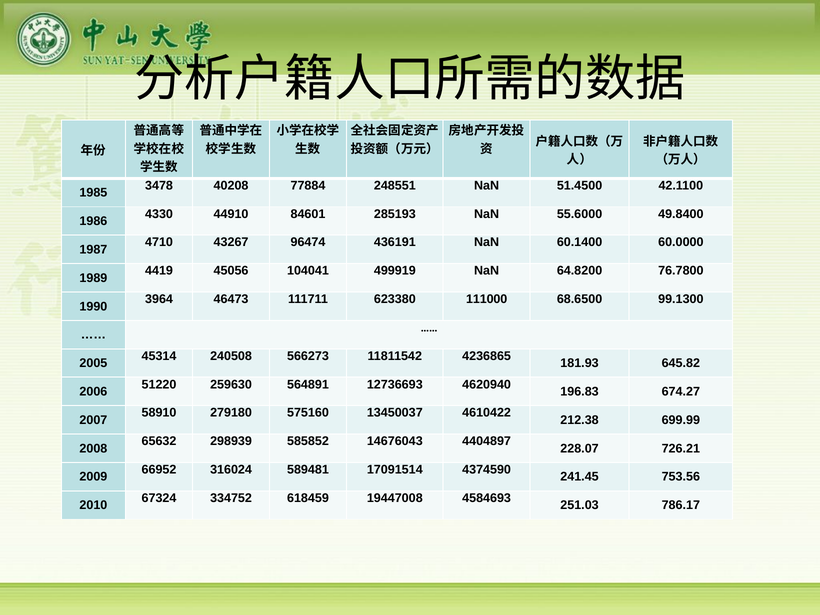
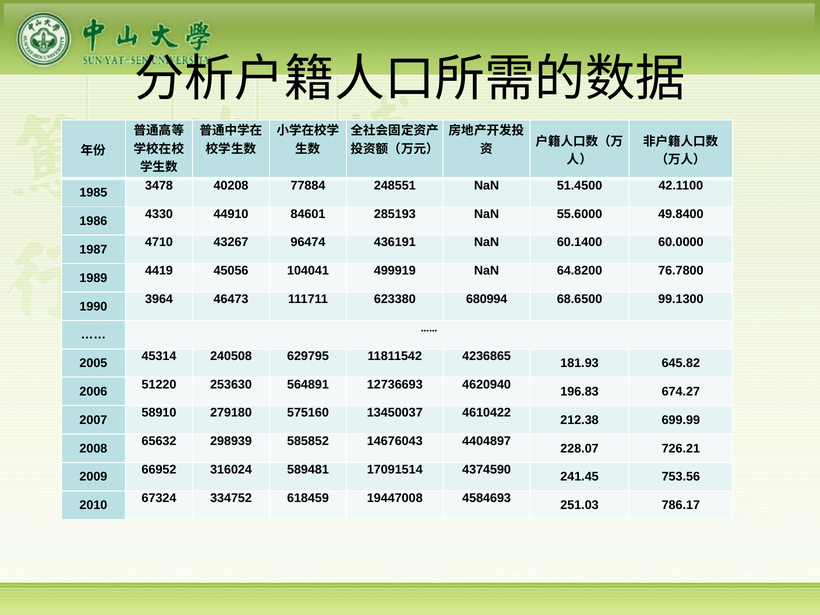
111000: 111000 -> 680994 (487, 299)
566273: 566273 -> 629795 (308, 356)
259630: 259630 -> 253630 (231, 384)
